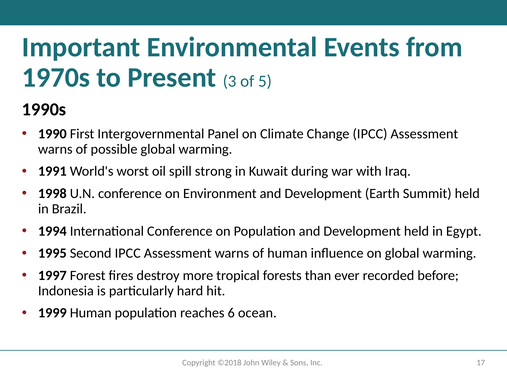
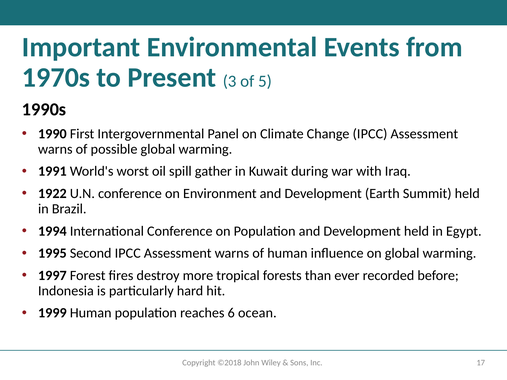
strong: strong -> gather (213, 171)
98: 98 -> 22 (60, 194)
